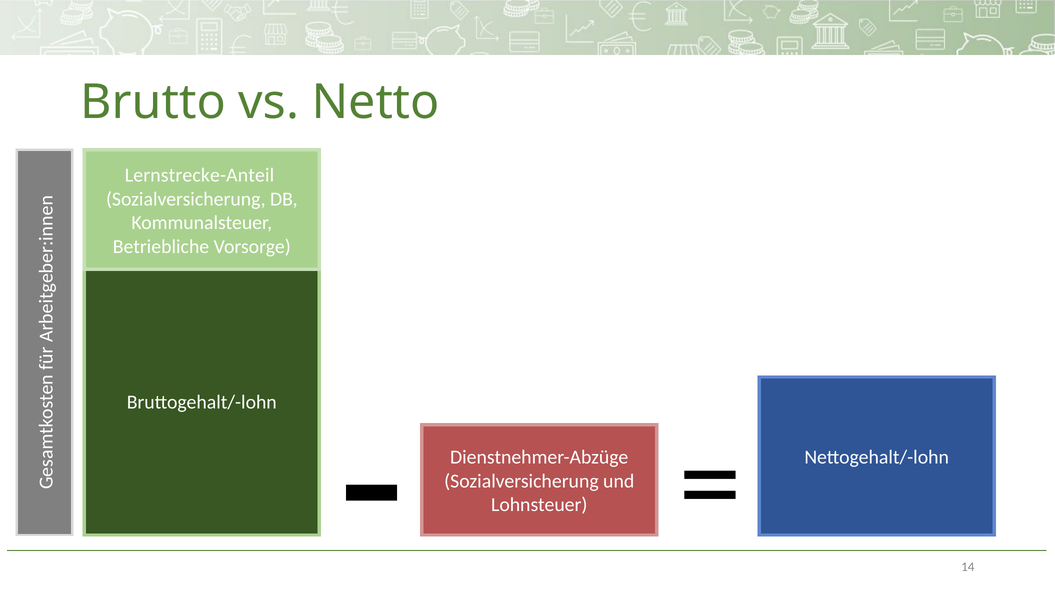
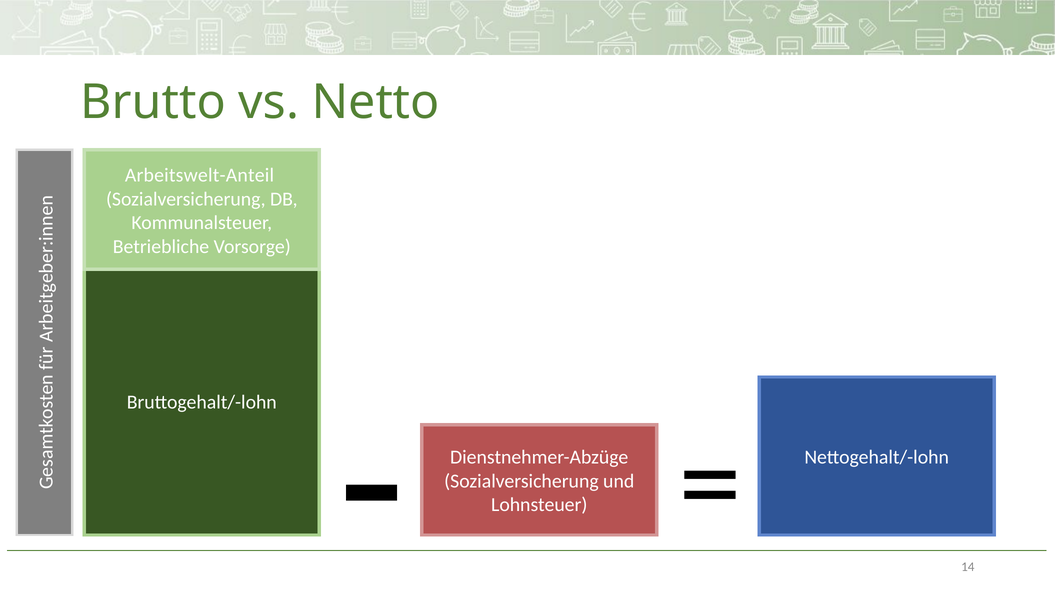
Lernstrecke-Anteil: Lernstrecke-Anteil -> Arbeitswelt-Anteil (199, 175)
